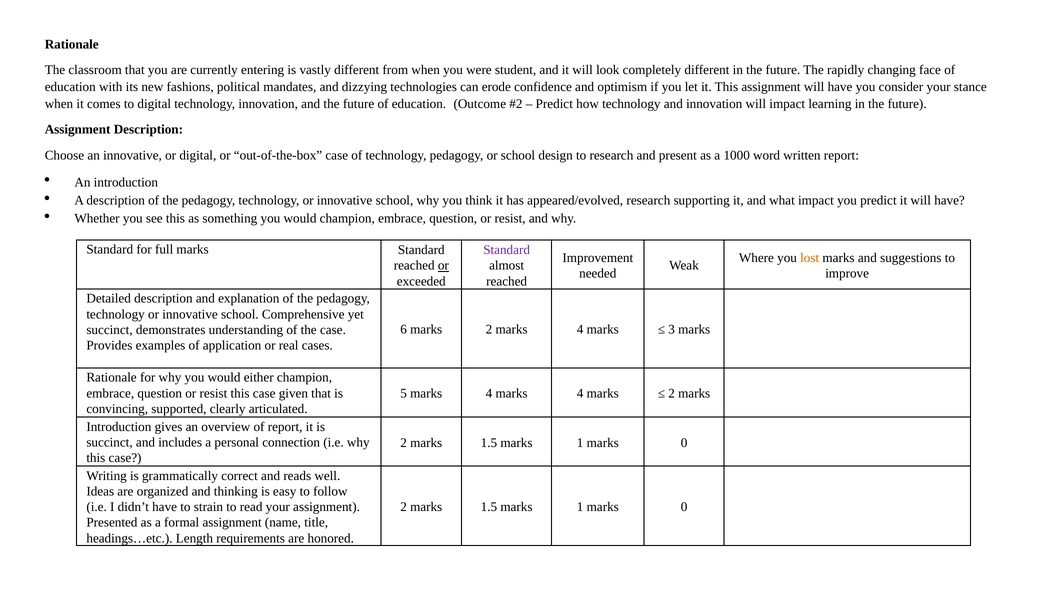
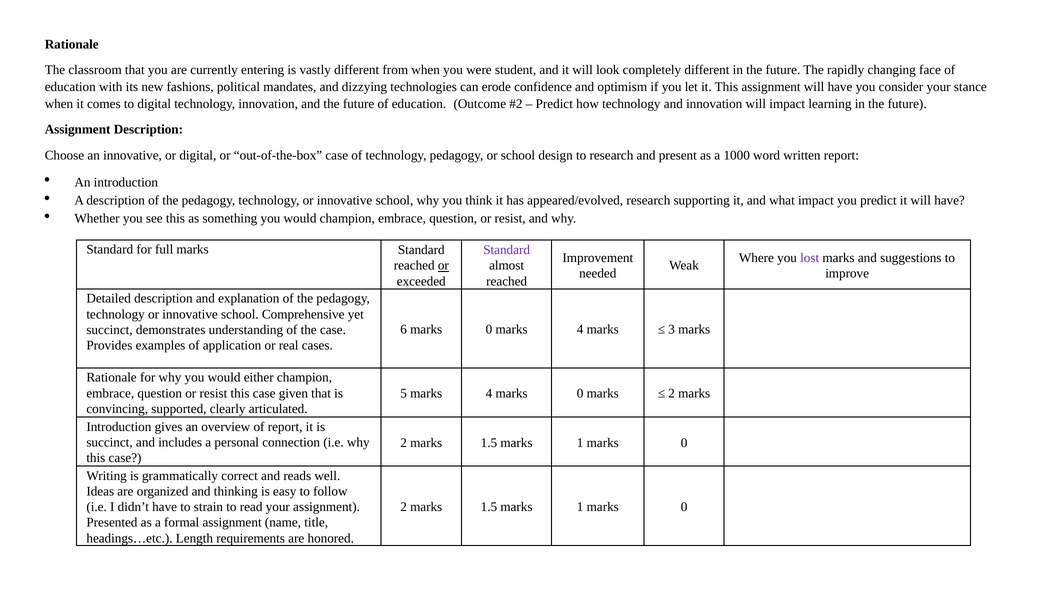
lost colour: orange -> purple (810, 258)
6 marks 2: 2 -> 0 (489, 330)
4 marks 4: 4 -> 0 (580, 394)
